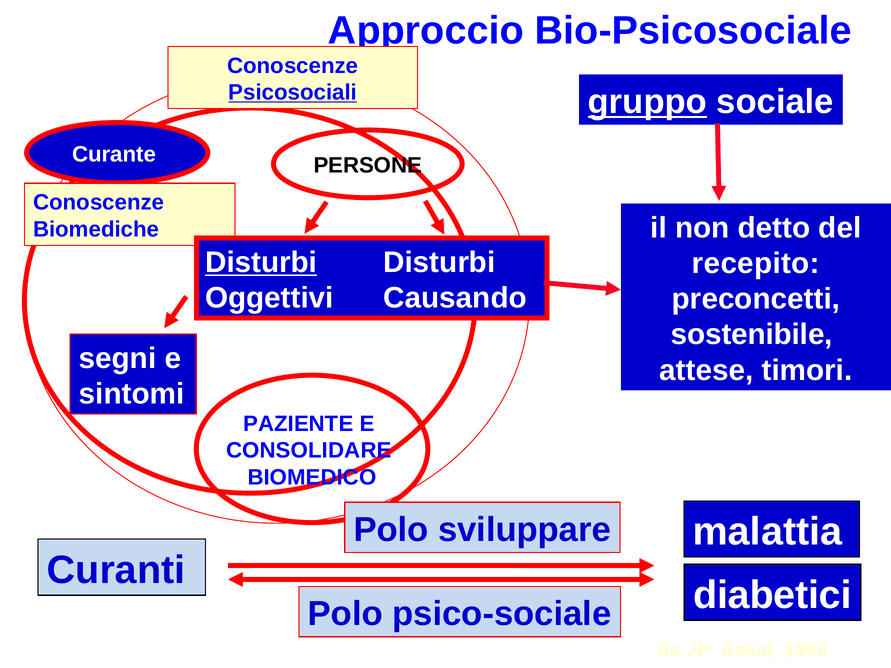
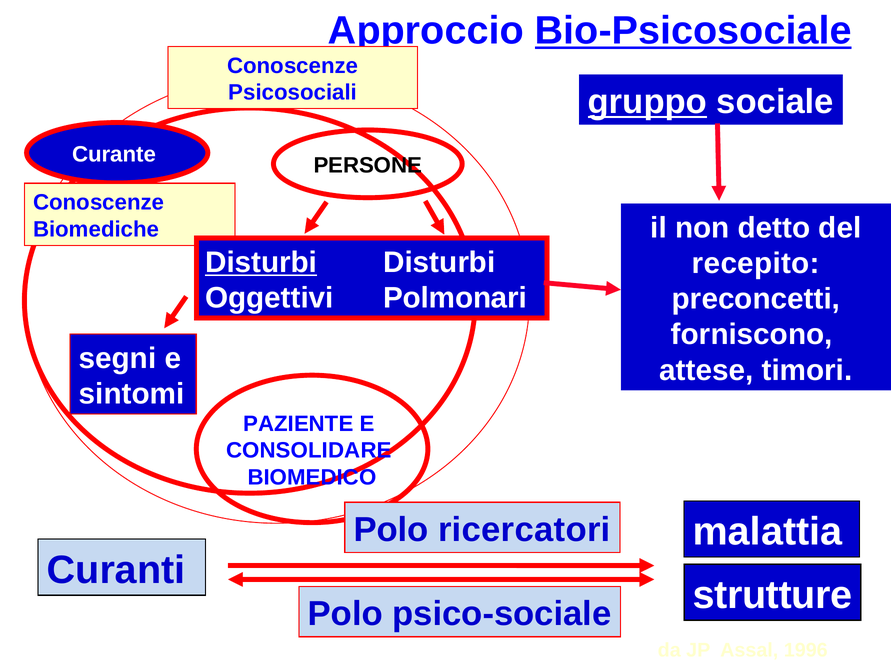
Bio-Psicosociale underline: none -> present (693, 31)
Psicosociali underline: present -> none (293, 92)
Causando: Causando -> Polmonari (455, 298)
sostenibile: sostenibile -> forniscono (752, 335)
sviluppare: sviluppare -> ricercatori (524, 530)
diabetici: diabetici -> strutture (773, 595)
